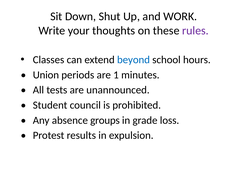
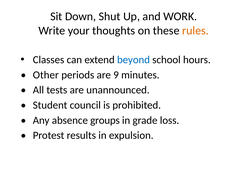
rules colour: purple -> orange (195, 31)
Union: Union -> Other (46, 75)
1: 1 -> 9 (116, 75)
